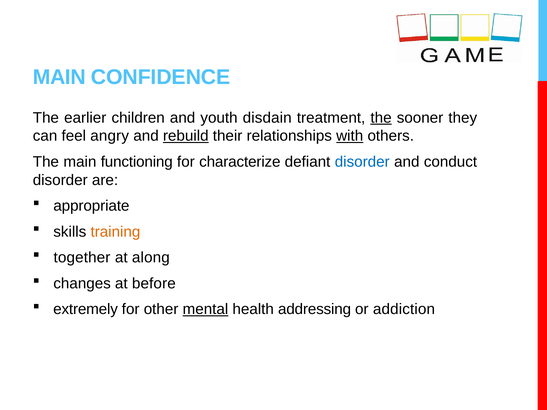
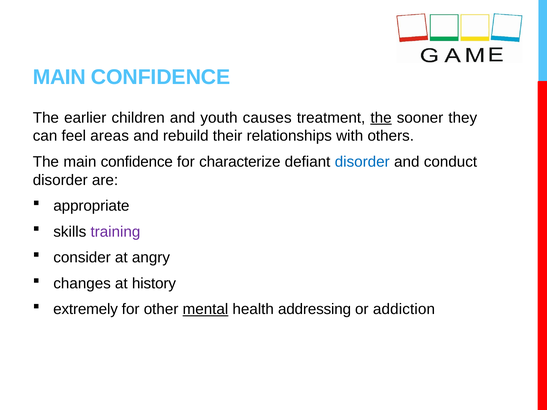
disdain: disdain -> causes (267, 118)
angry: angry -> areas (110, 136)
rebuild underline: present -> none (186, 136)
with underline: present -> none (350, 136)
The main functioning: functioning -> confidence (137, 162)
training colour: orange -> purple (115, 232)
together: together -> consider (82, 258)
along: along -> angry (151, 258)
before: before -> history (154, 284)
